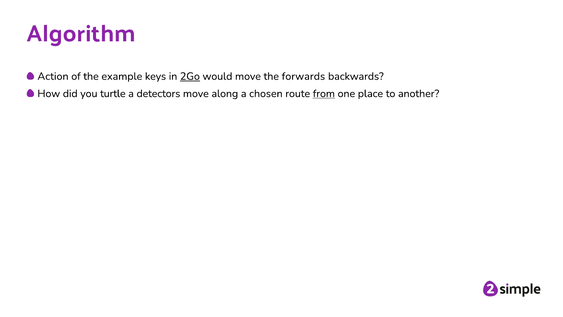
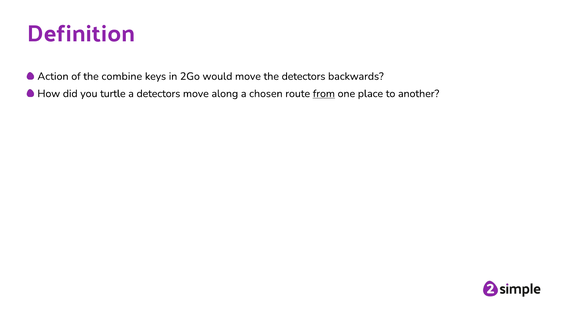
Algorithm: Algorithm -> Definition (81, 34)
example: example -> combine (122, 76)
2Go underline: present -> none (190, 76)
the forwards: forwards -> detectors (304, 76)
